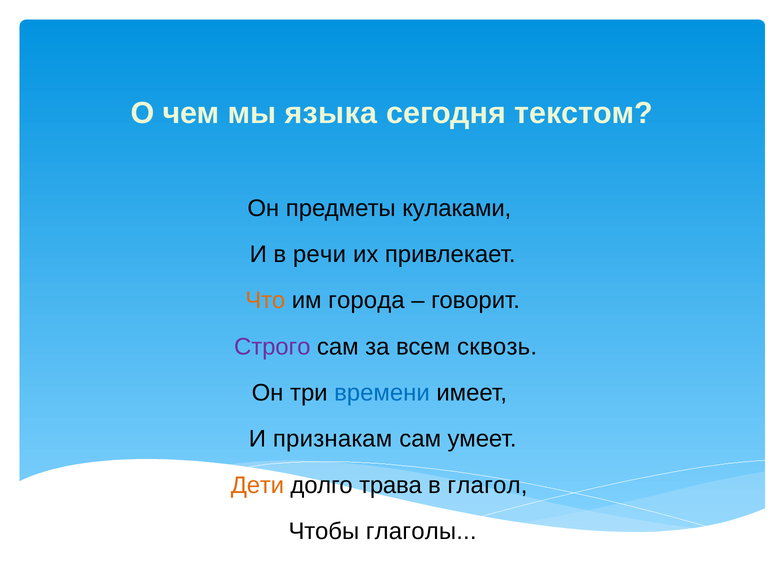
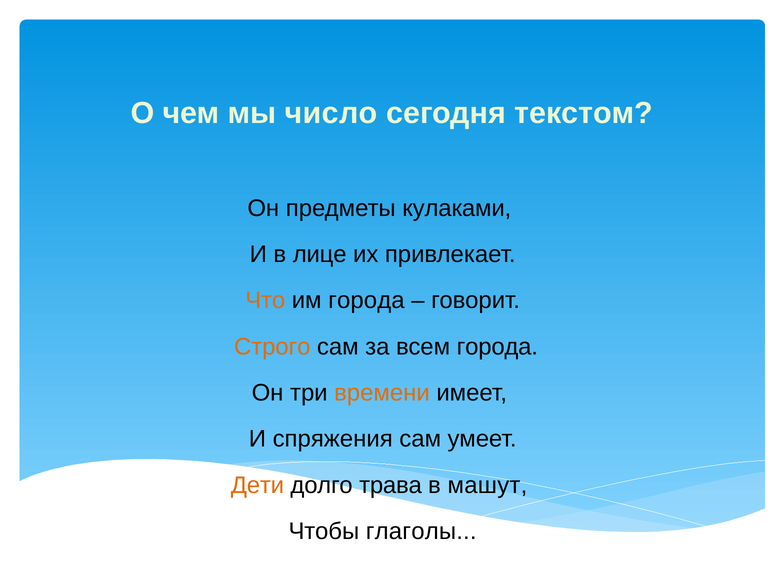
языка: языка -> число (331, 113)
речи: речи -> лице (320, 254)
Строго colour: purple -> orange (272, 347)
всем сквозь: сквозь -> города (497, 347)
времени colour: blue -> orange (382, 393)
признакам: признакам -> спряжения (333, 439)
глагол: глагол -> машут (487, 485)
